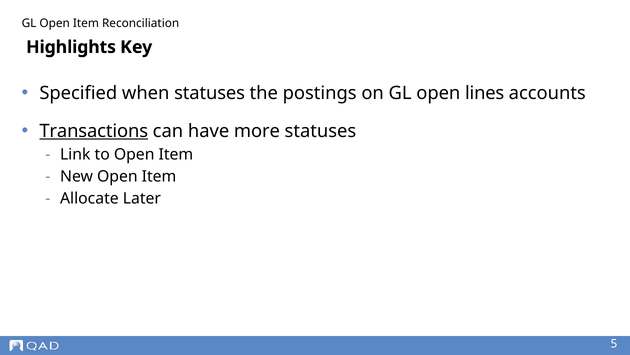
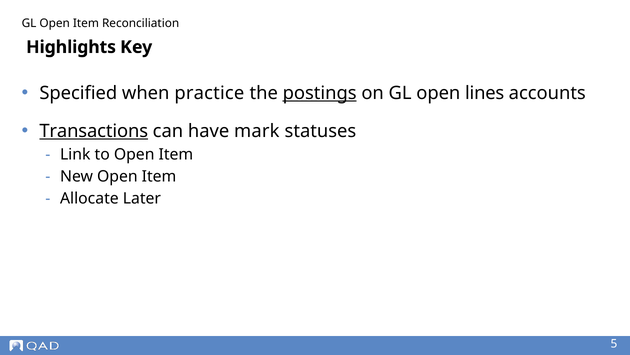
when statuses: statuses -> practice (209, 93)
postings underline: none -> present (320, 93)
more: more -> mark (257, 131)
